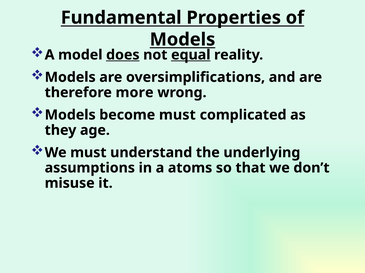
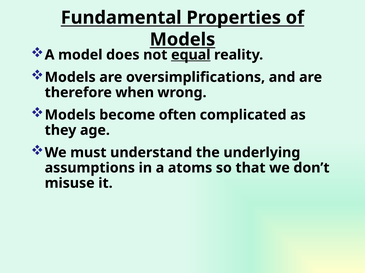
does underline: present -> none (123, 55)
more: more -> when (135, 93)
become must: must -> often (178, 115)
